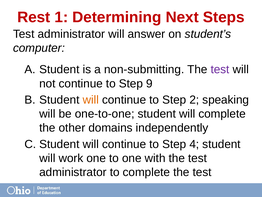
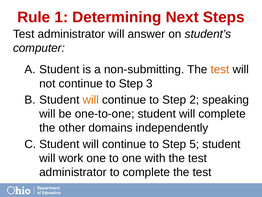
Rest: Rest -> Rule (34, 17)
test colour: purple -> orange (220, 69)
9: 9 -> 3 (149, 83)
4: 4 -> 5 (194, 144)
